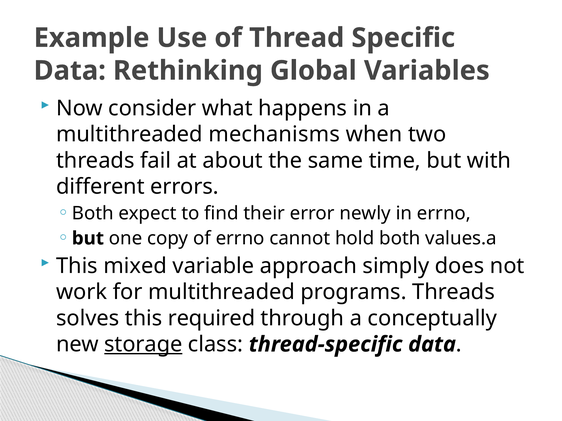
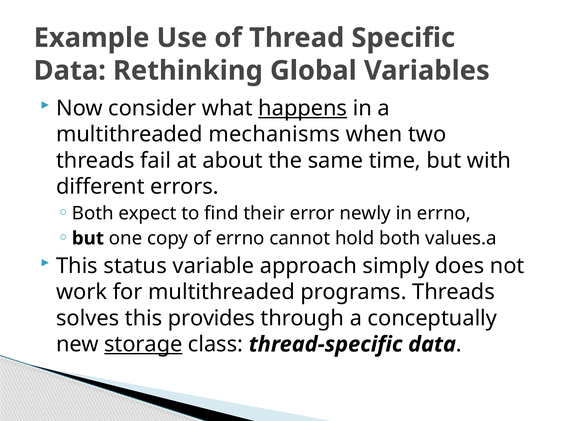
happens underline: none -> present (303, 108)
mixed: mixed -> status (135, 266)
required: required -> provides (212, 319)
